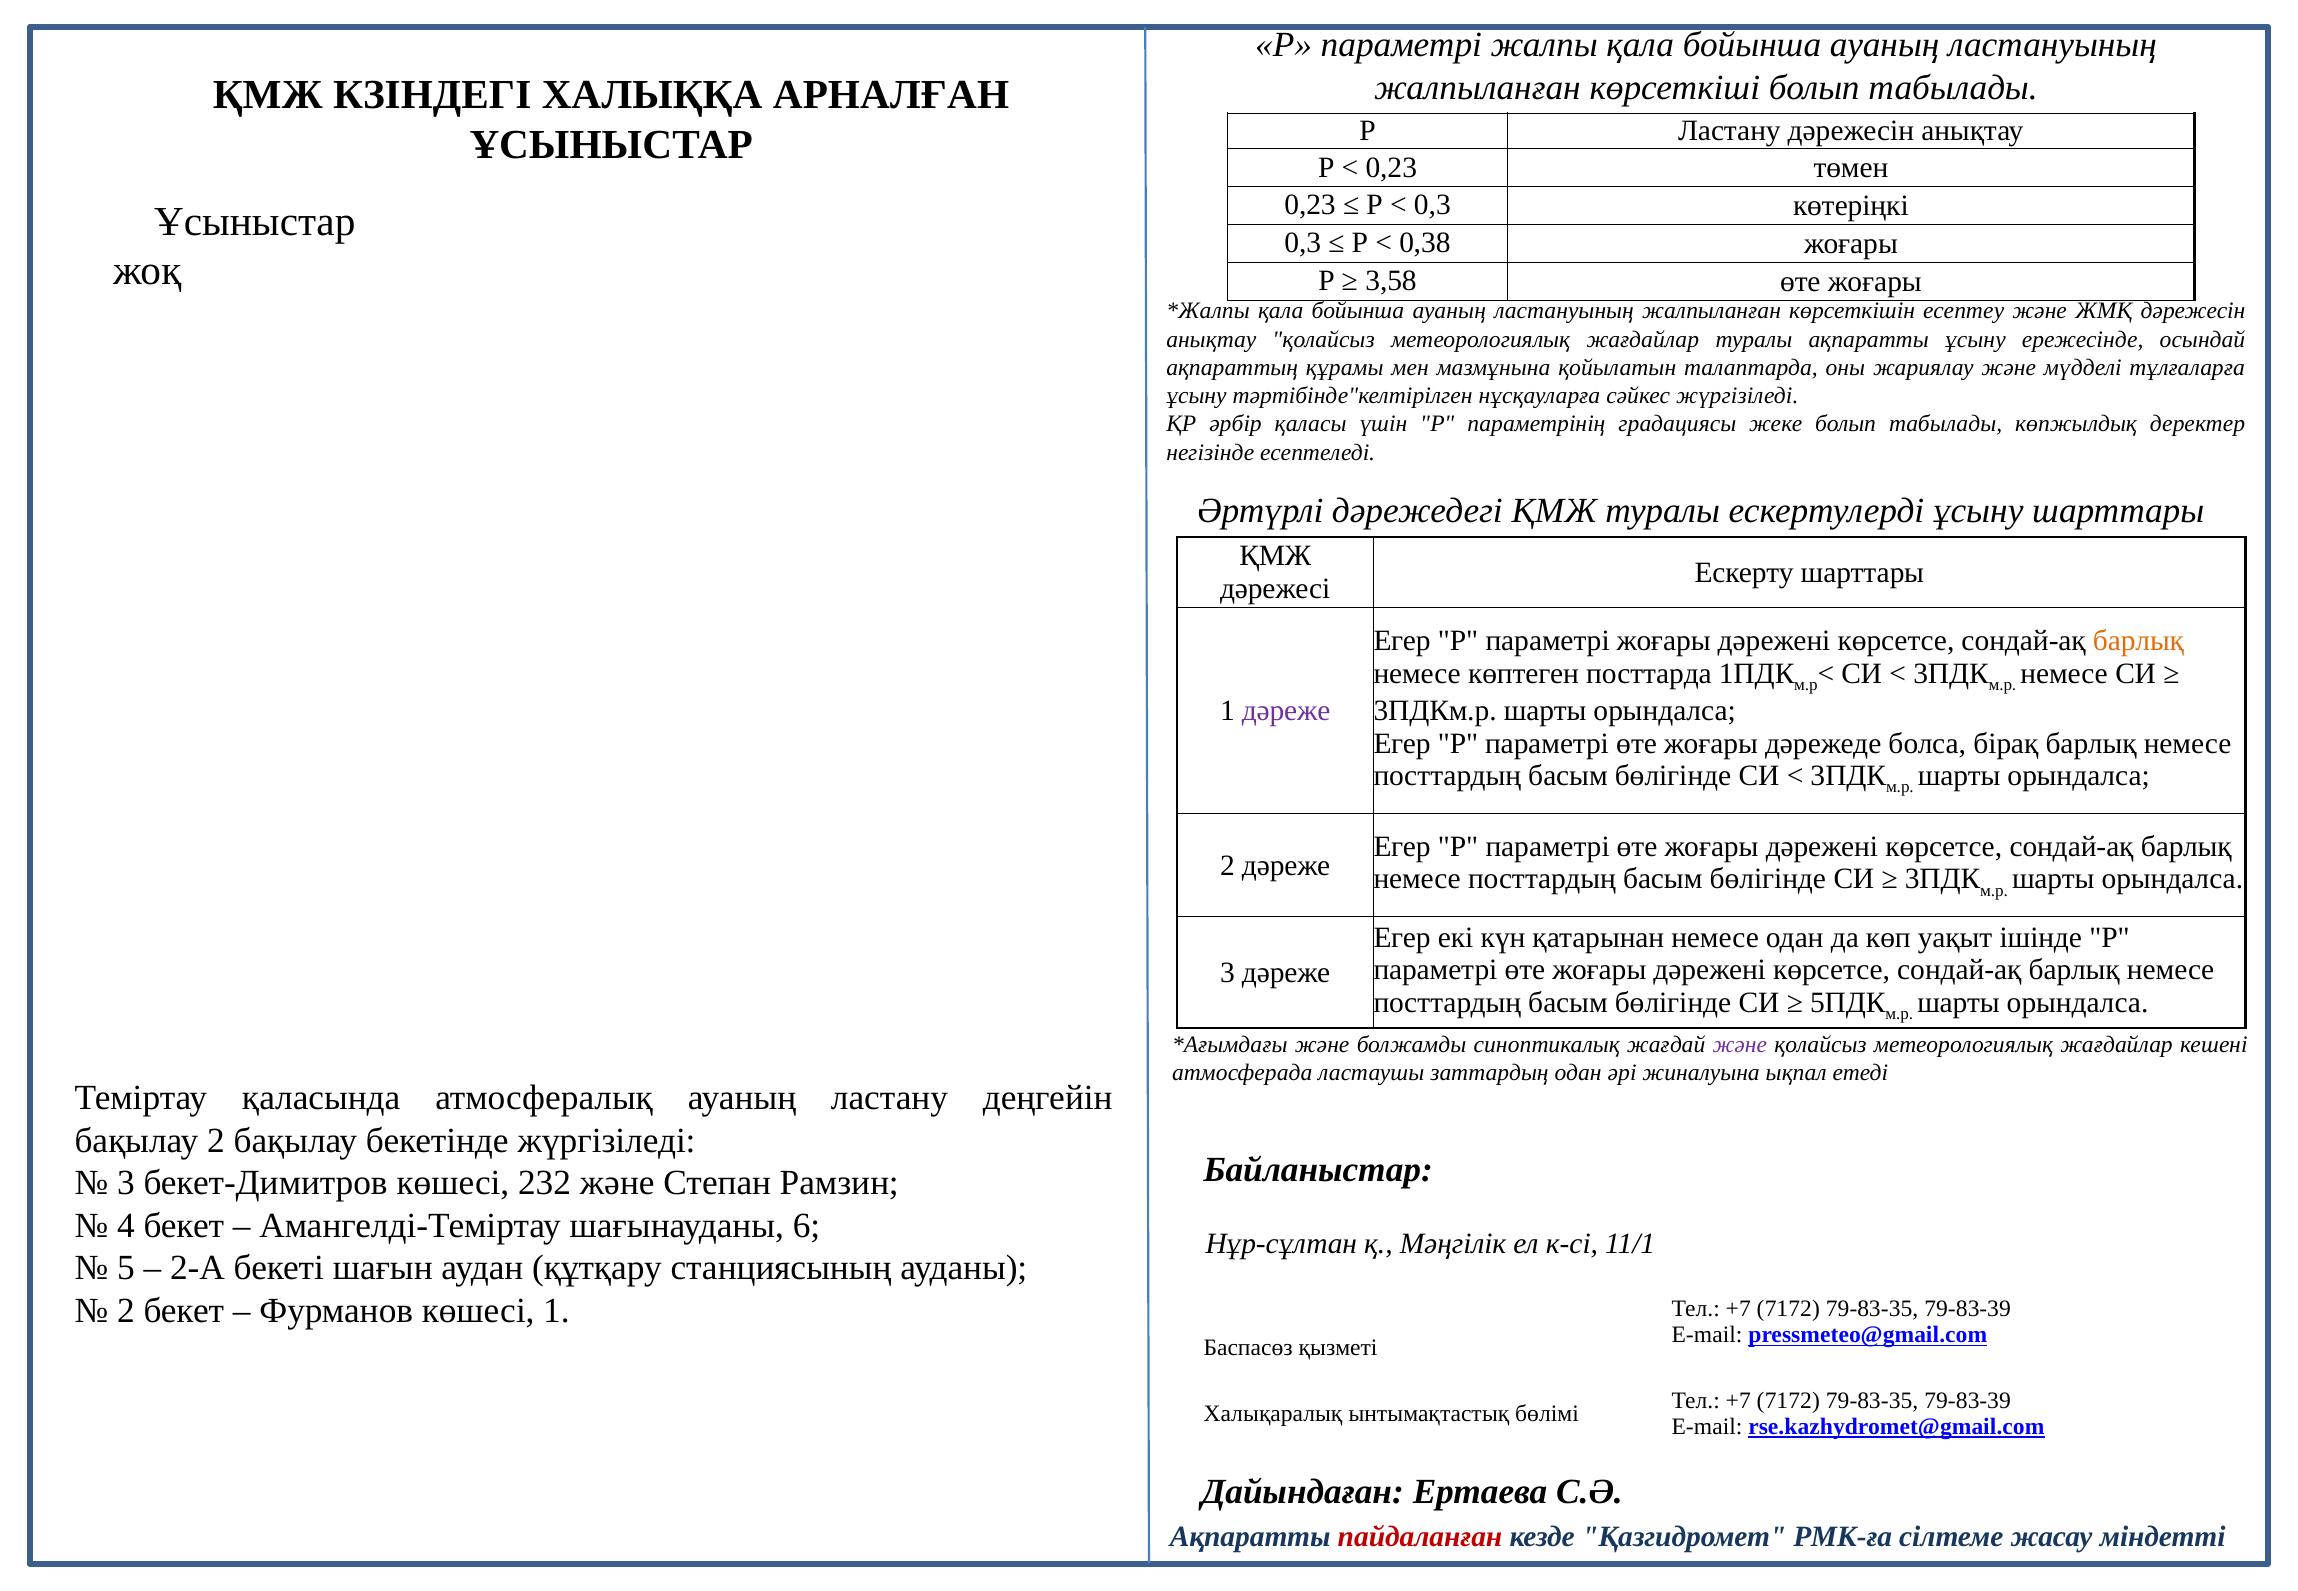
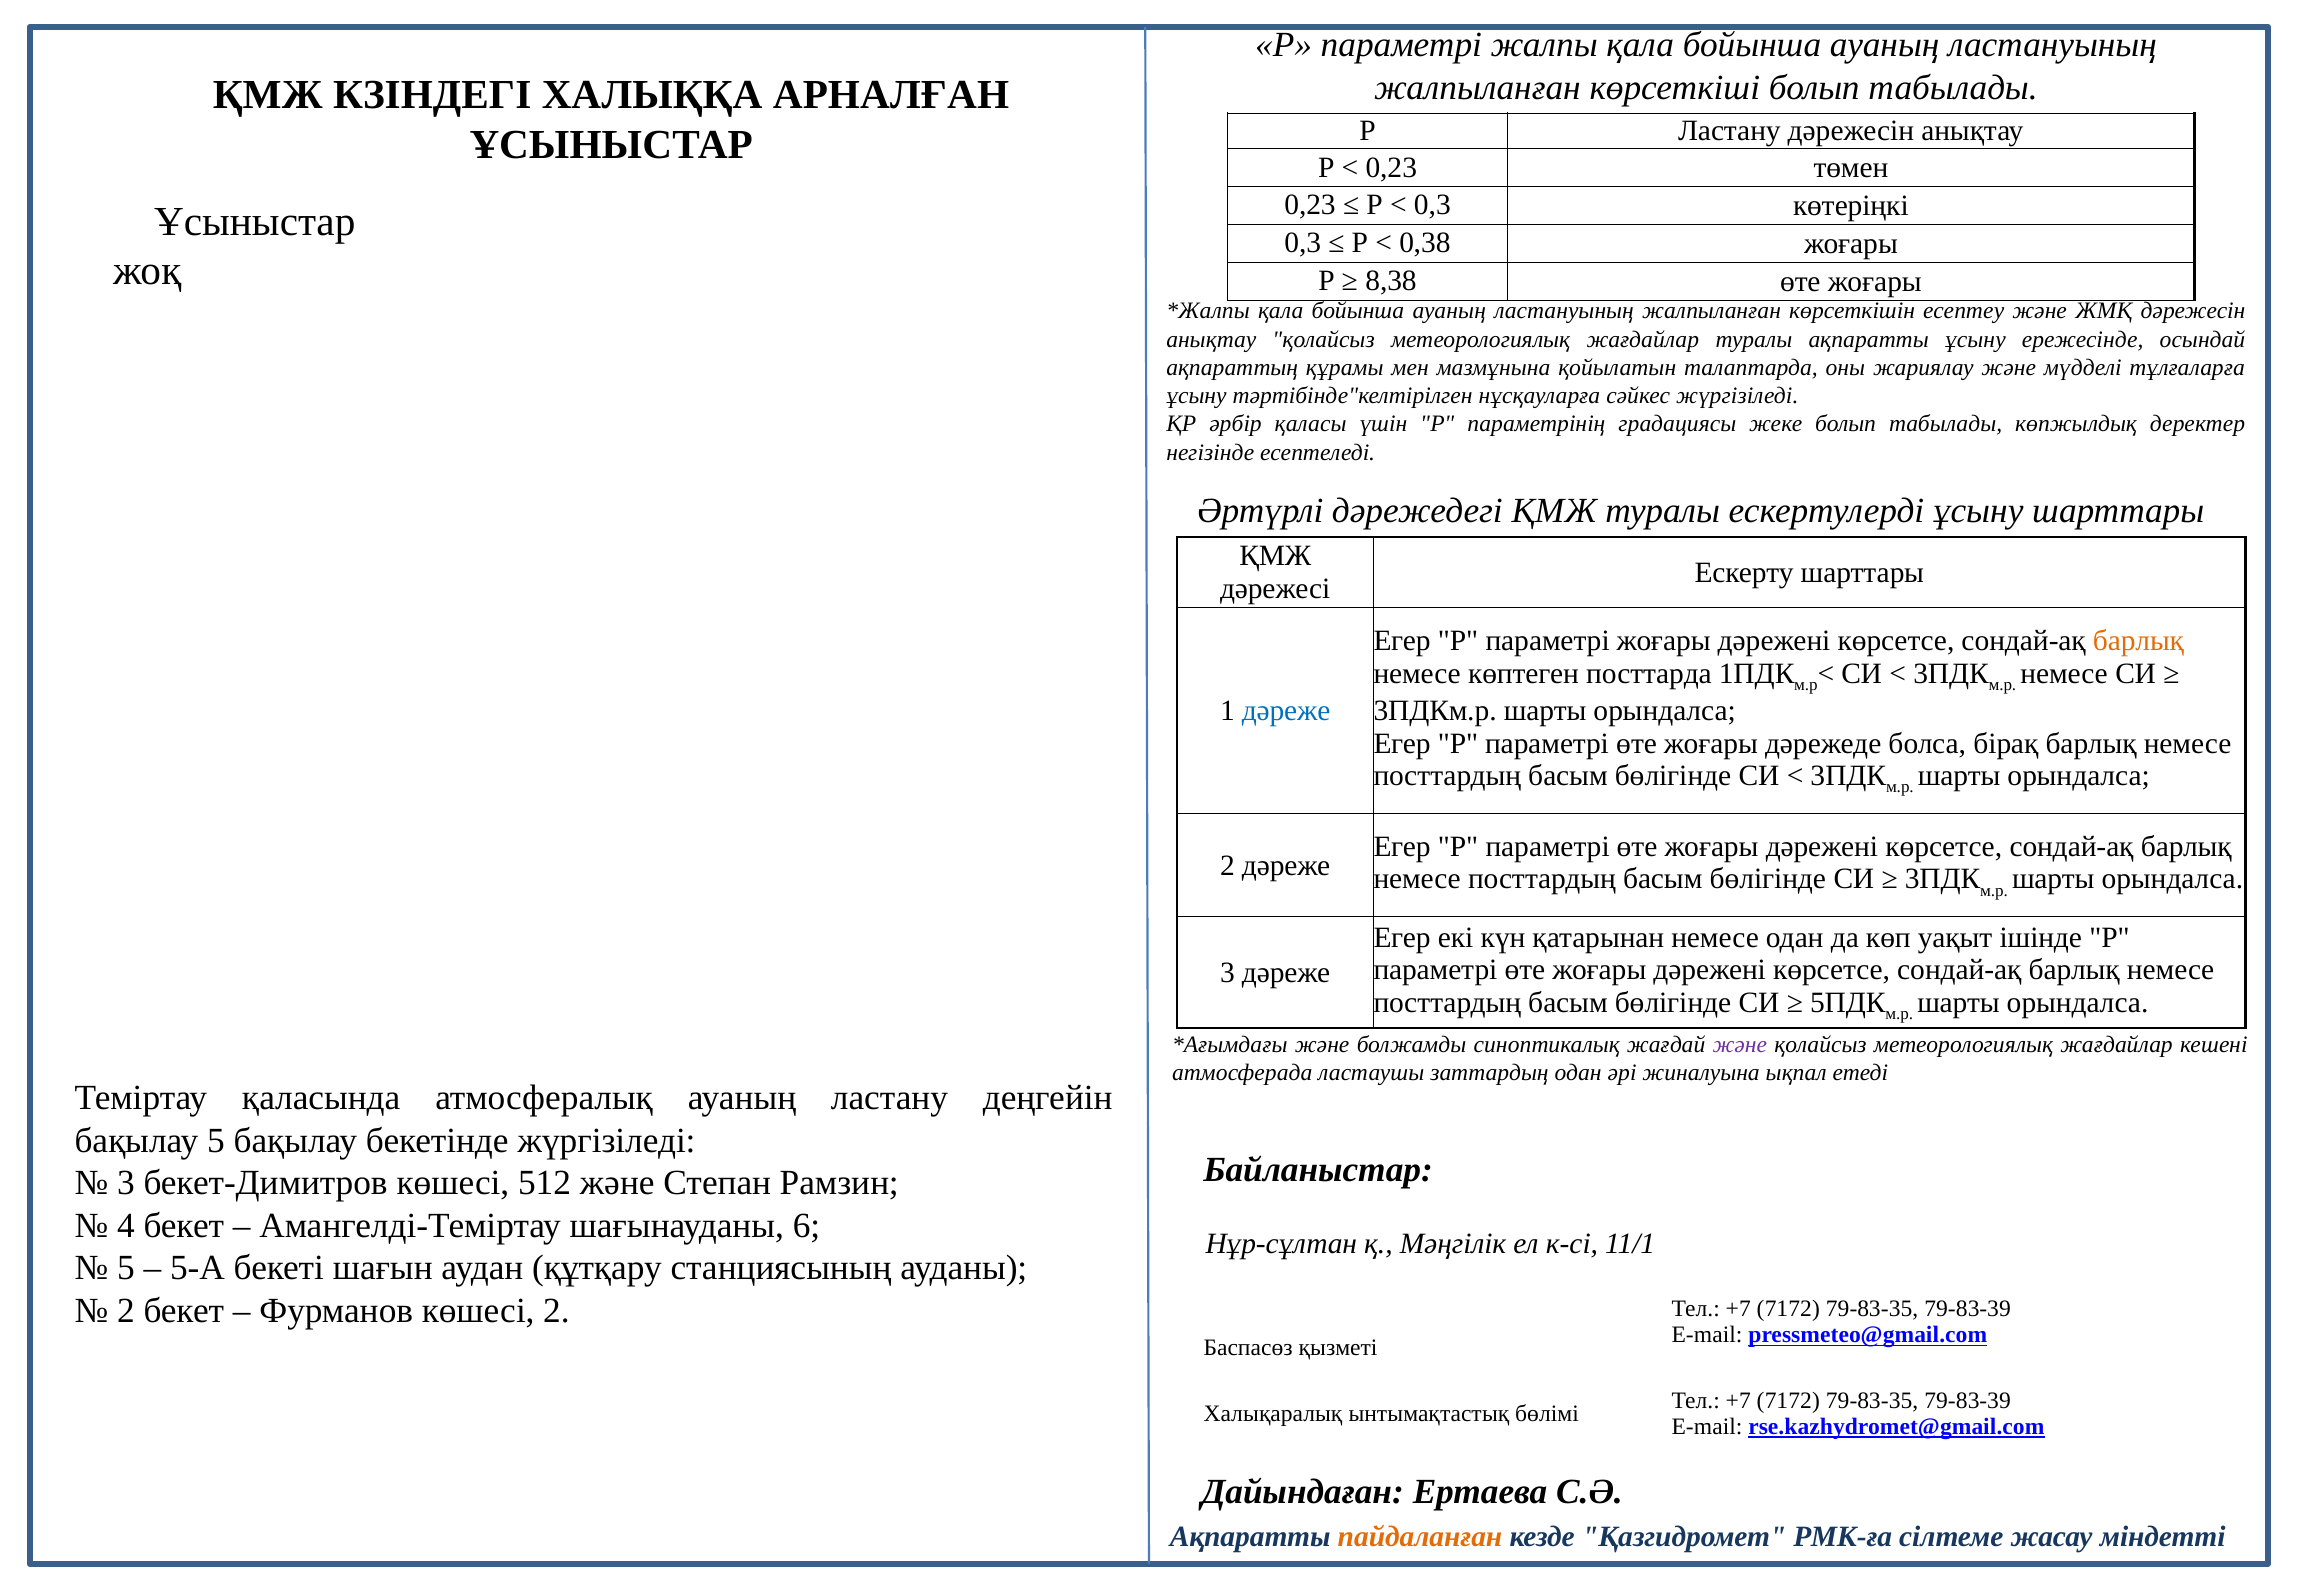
3,58: 3,58 -> 8,38 (1391, 281)
дәреже colour: purple -> blue (1286, 711)
бақылау 2: 2 -> 5 (216, 1141)
232: 232 -> 512 (545, 1183)
2-А: 2-А -> 5-А (197, 1268)
көшесі 1: 1 -> 2 (556, 1310)
пайдаланған colour: red -> orange (1420, 1537)
